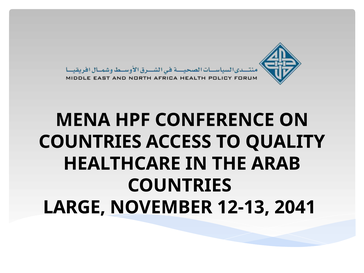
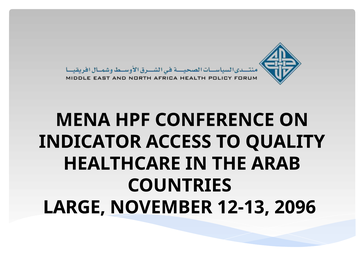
COUNTRIES: COUNTRIES -> INDICATOR (90, 142)
2041: 2041 -> 2096 (295, 207)
